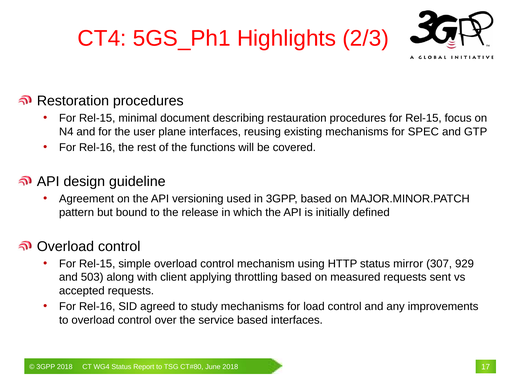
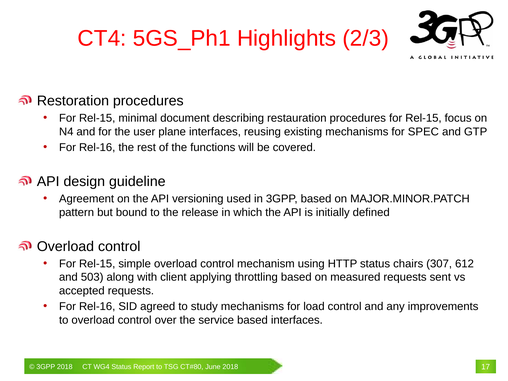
mirror: mirror -> chairs (408, 264)
929: 929 -> 612 (465, 264)
